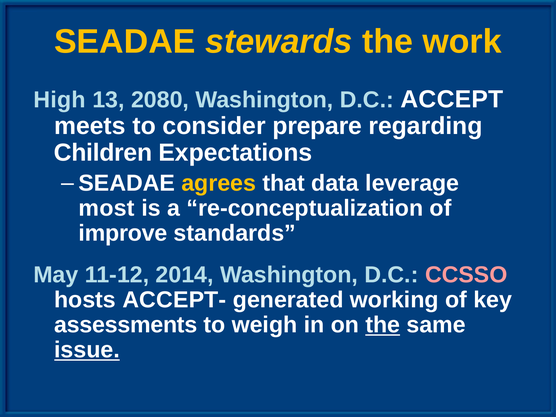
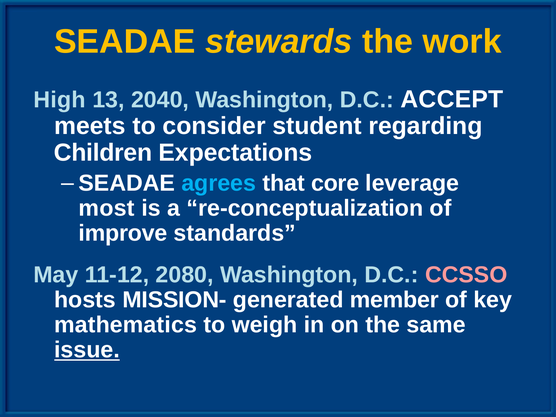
2080: 2080 -> 2040 (160, 100)
prepare: prepare -> student (317, 126)
agrees colour: yellow -> light blue (219, 183)
data: data -> core (335, 183)
2014: 2014 -> 2080 (185, 275)
ACCEPT-: ACCEPT- -> MISSION- (175, 300)
working: working -> member (394, 300)
assessments: assessments -> mathematics (126, 325)
the underline: present -> none (383, 325)
